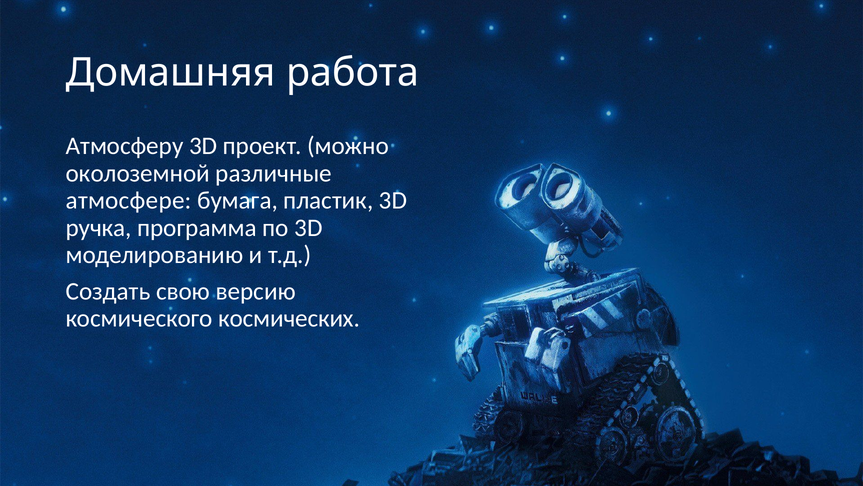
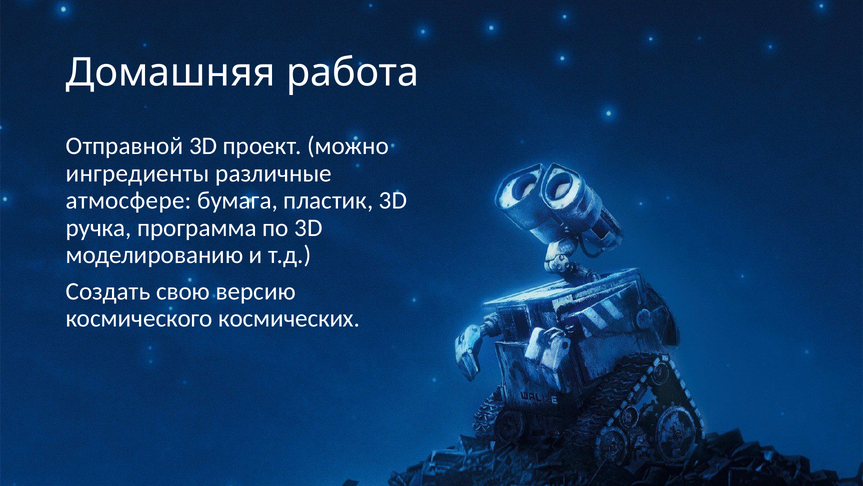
Атмосферу: Атмосферу -> Отправной (125, 146)
околоземной: околоземной -> ингредиенты (138, 173)
